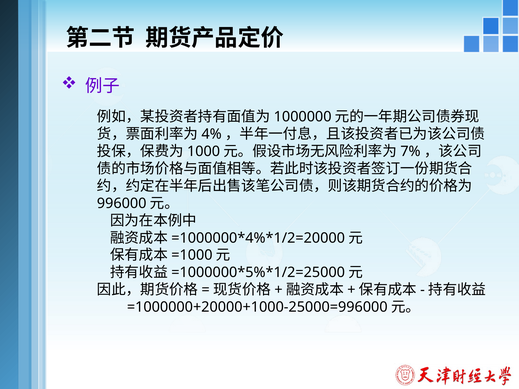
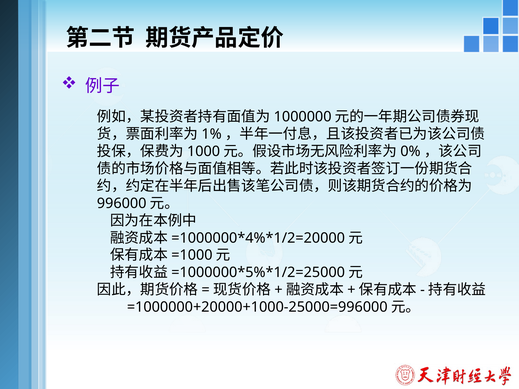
4%: 4% -> 1% (212, 134)
7%: 7% -> 0% (410, 152)
